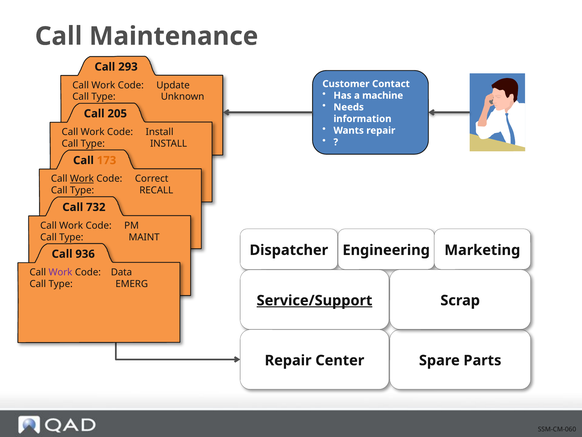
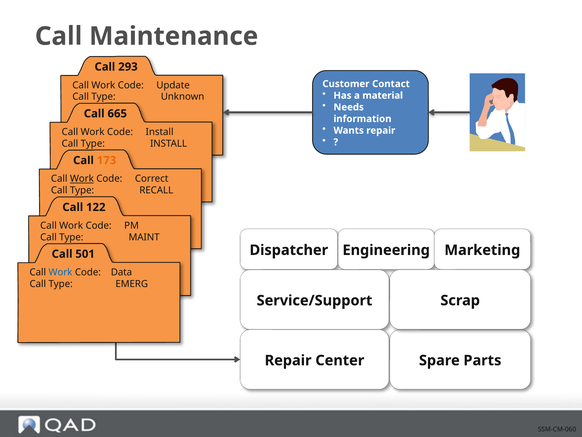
machine: machine -> material (383, 95)
205: 205 -> 665 (117, 113)
732: 732 -> 122 (96, 207)
936: 936 -> 501 (85, 254)
Work colour: purple -> blue (60, 272)
Service/Support underline: present -> none (314, 300)
